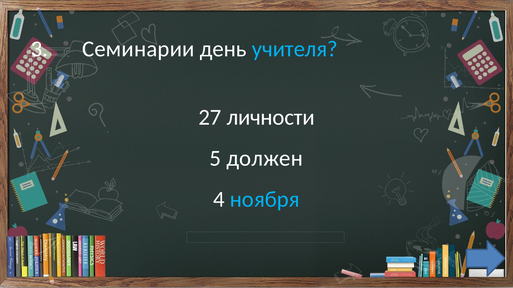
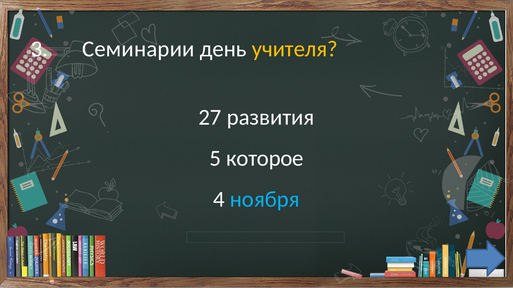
учителя colour: light blue -> yellow (295, 49)
личности: личности -> развития (271, 117)
должен: должен -> которое (265, 159)
